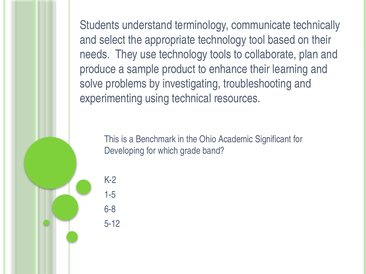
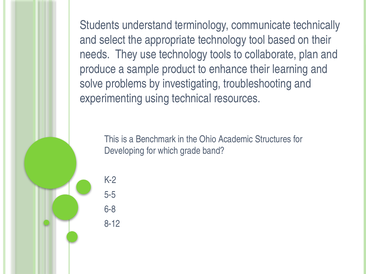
Significant: Significant -> Structures (273, 139)
1-5: 1-5 -> 5-5 (110, 195)
5-12: 5-12 -> 8-12 (112, 224)
